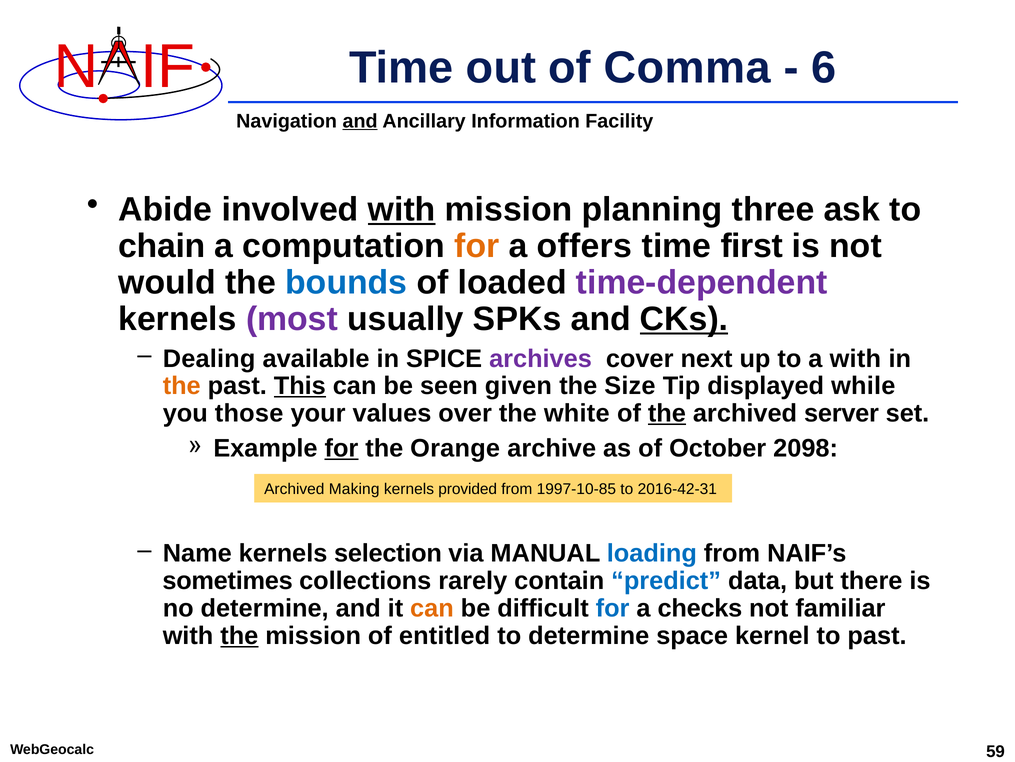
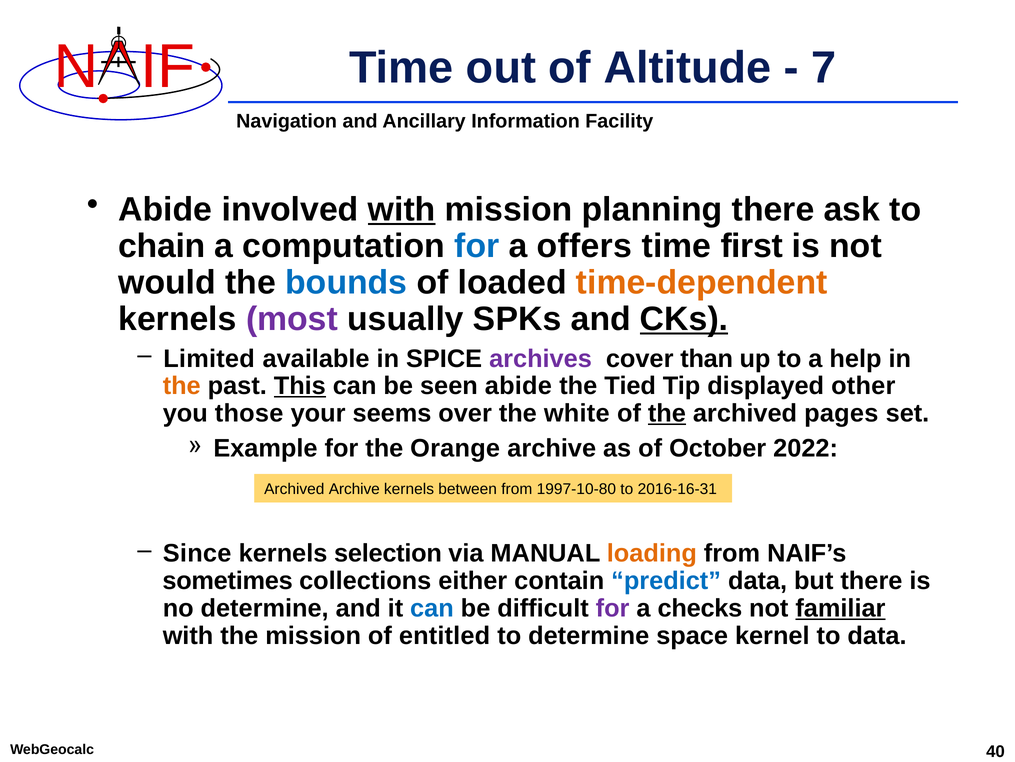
Comma: Comma -> Altitude (687, 68)
6: 6 -> 7 (824, 68)
and underline: present -> none (360, 121)
planning three: three -> there (773, 209)
for colour: orange -> blue (477, 246)
time-dependent colour: purple -> orange (702, 282)
Dealing: Dealing -> Limited (209, 358)
next: next -> than (707, 358)
a with: with -> help (855, 358)
seen given: given -> abide (518, 386)
Size: Size -> Tied (630, 386)
while: while -> other (863, 386)
values: values -> seems (392, 413)
server: server -> pages (841, 413)
for underline: present -> none (341, 448)
2098: 2098 -> 2022 (806, 448)
Archived Making: Making -> Archive (354, 489)
provided: provided -> between (468, 489)
1997-10-85: 1997-10-85 -> 1997-10-80 (576, 489)
2016-42-31: 2016-42-31 -> 2016-16-31 (677, 489)
Name: Name -> Since (197, 553)
loading colour: blue -> orange (652, 553)
rarely: rarely -> either (473, 581)
can colour: orange -> blue (432, 608)
for colour: blue -> purple (613, 608)
familiar underline: none -> present (840, 608)
the underline: present -> none (239, 635)
to past: past -> data (877, 635)
59: 59 -> 40 (996, 751)
